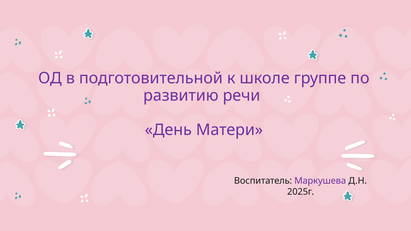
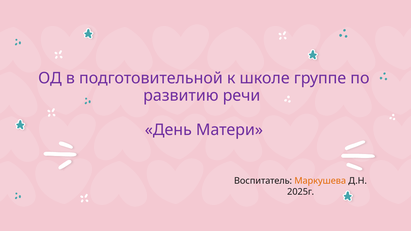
Маркушева colour: purple -> orange (320, 181)
